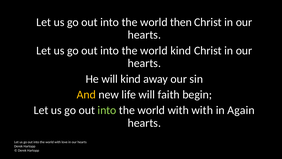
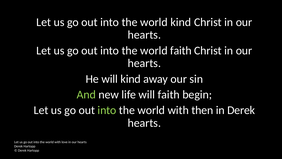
world then: then -> kind (181, 22)
world kind: kind -> faith (181, 50)
And colour: yellow -> light green (86, 94)
with with: with -> then (202, 110)
in Again: Again -> Derek (241, 110)
